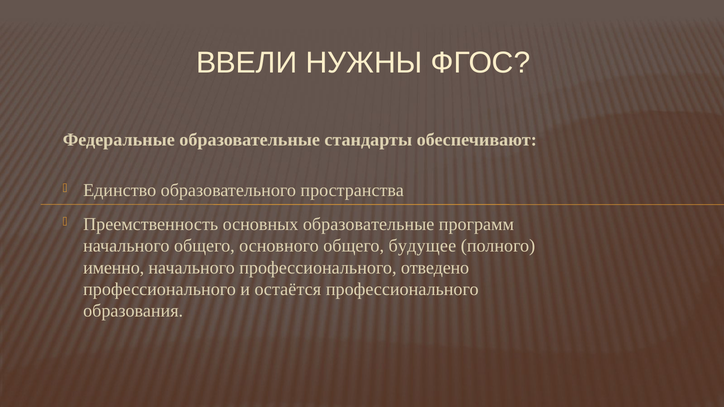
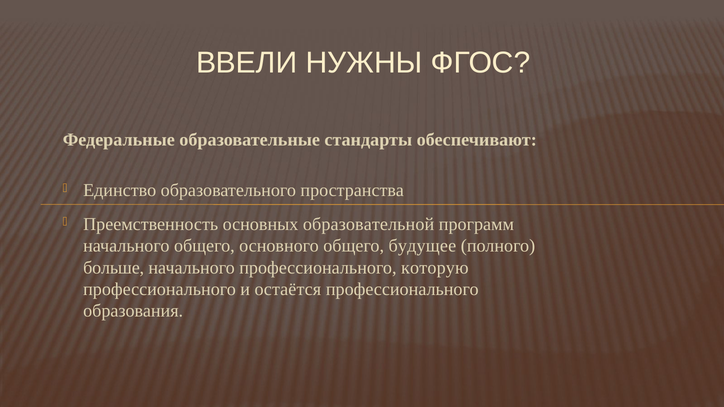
основных образовательные: образовательные -> образовательной (369, 224)
именно: именно -> больше (114, 268)
отведено: отведено -> которую (435, 268)
